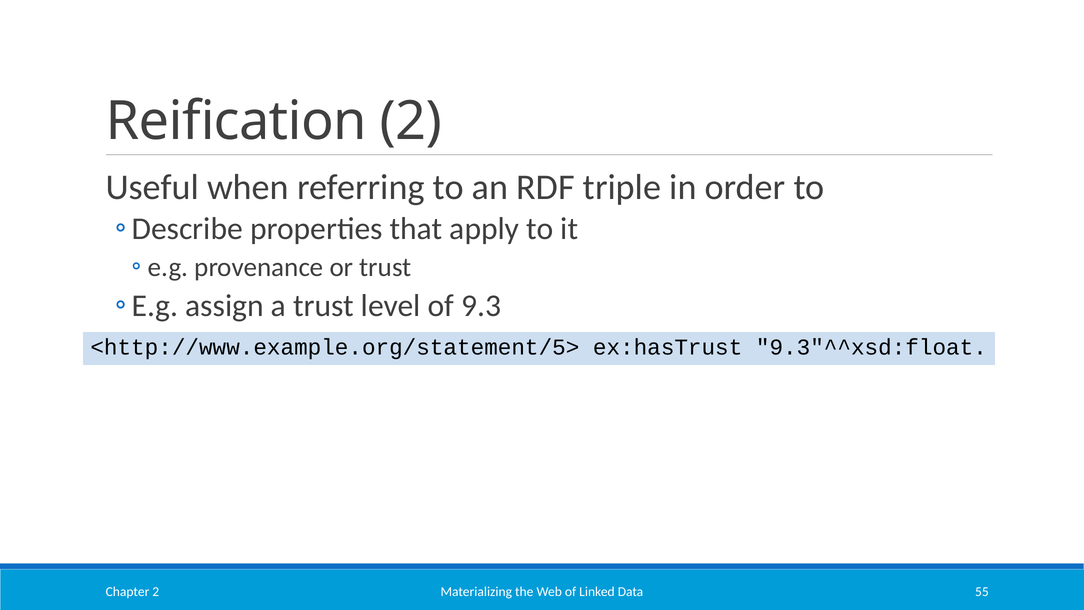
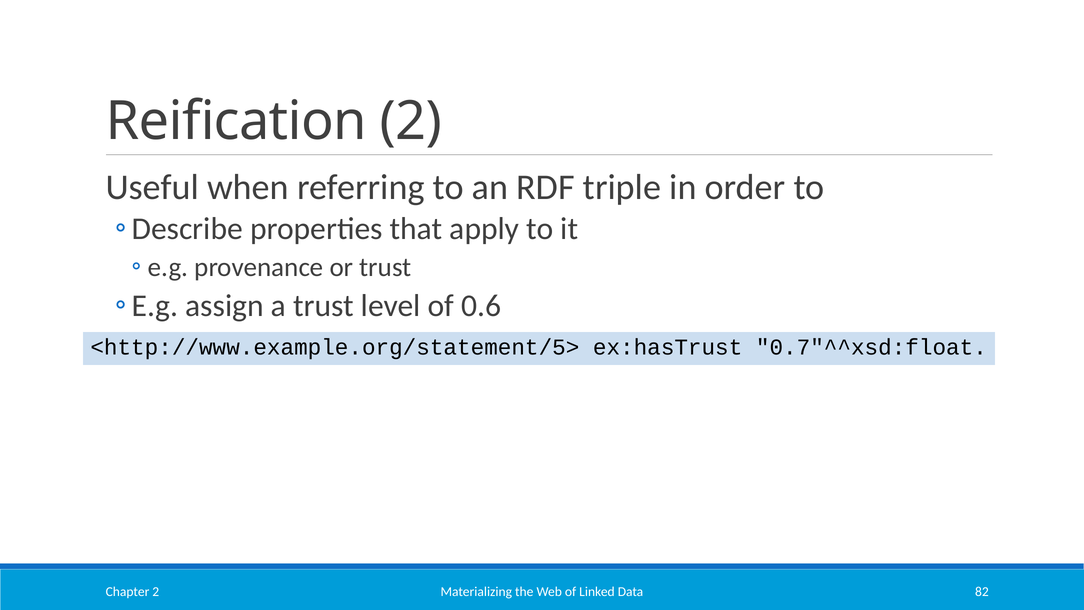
9.3: 9.3 -> 0.6 (481, 306)
9.3"^^xsd:float: 9.3"^^xsd:float -> 0.7"^^xsd:float (871, 347)
55: 55 -> 82 (982, 591)
